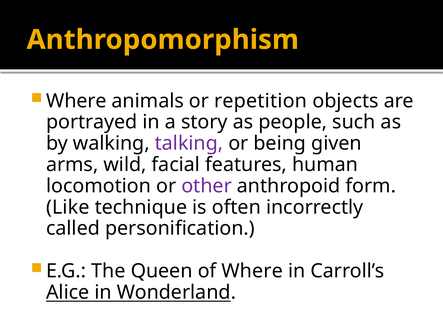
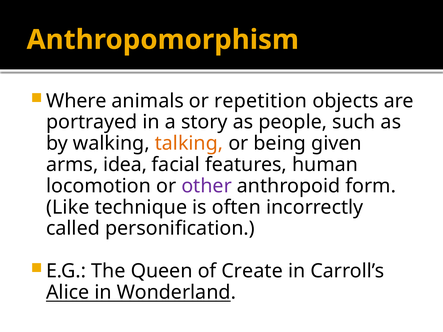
talking colour: purple -> orange (189, 144)
wild: wild -> idea (125, 165)
of Where: Where -> Create (252, 271)
